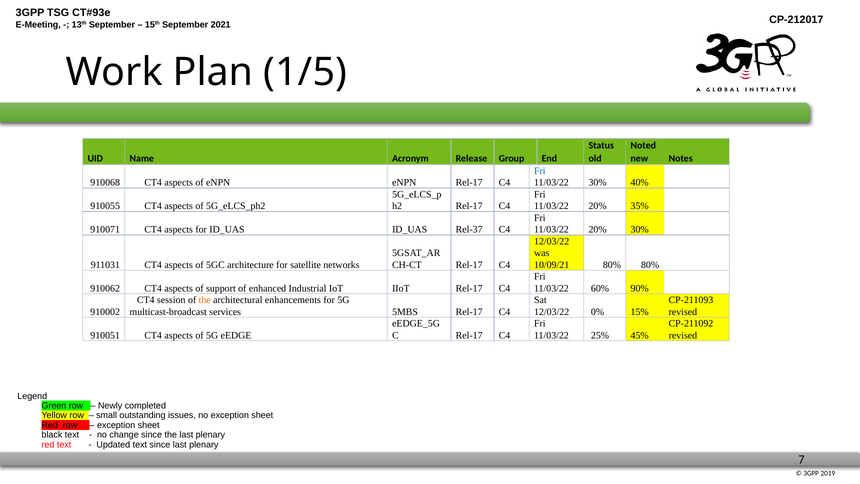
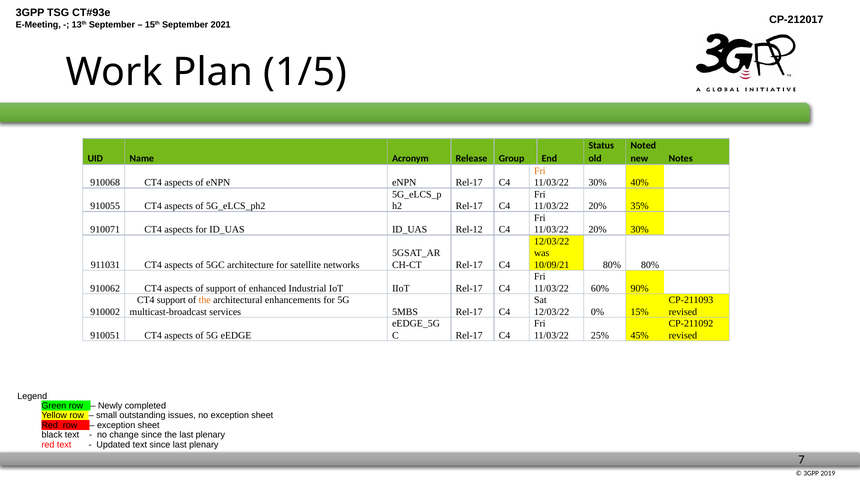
Fri colour: blue -> orange (540, 171)
Rel-37: Rel-37 -> Rel-12 (469, 229)
CT4 session: session -> support (171, 300)
